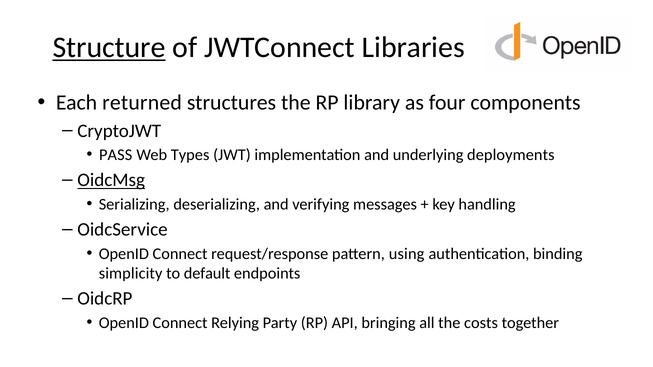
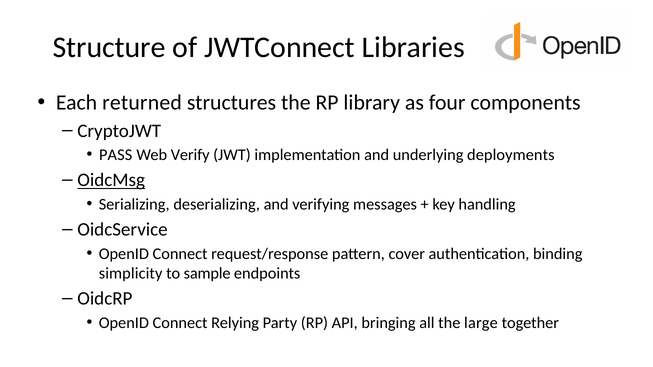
Structure underline: present -> none (109, 47)
Types: Types -> Verify (190, 155)
using: using -> cover (407, 254)
default: default -> sample (207, 274)
costs: costs -> large (481, 323)
